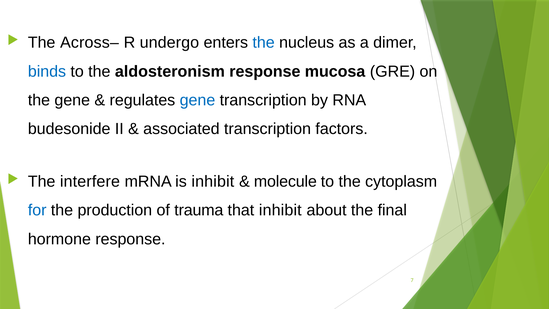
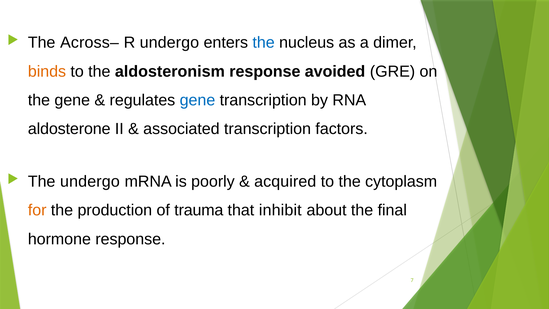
binds colour: blue -> orange (47, 71)
mucosa: mucosa -> avoided (335, 71)
budesonide: budesonide -> aldosterone (69, 129)
The interfere: interfere -> undergo (90, 181)
is inhibit: inhibit -> poorly (213, 181)
molecule: molecule -> acquired (285, 181)
for colour: blue -> orange (37, 210)
